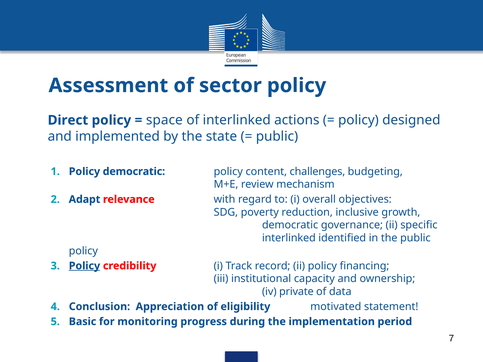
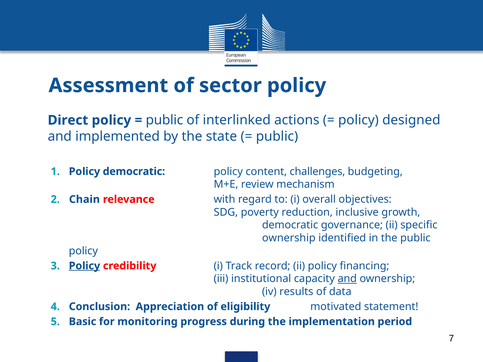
space: space -> public (164, 120)
Adapt: Adapt -> Chain (84, 199)
interlinked: interlinked -> ownership (289, 238)
and underline: none -> present (347, 279)
private: private -> results (296, 292)
